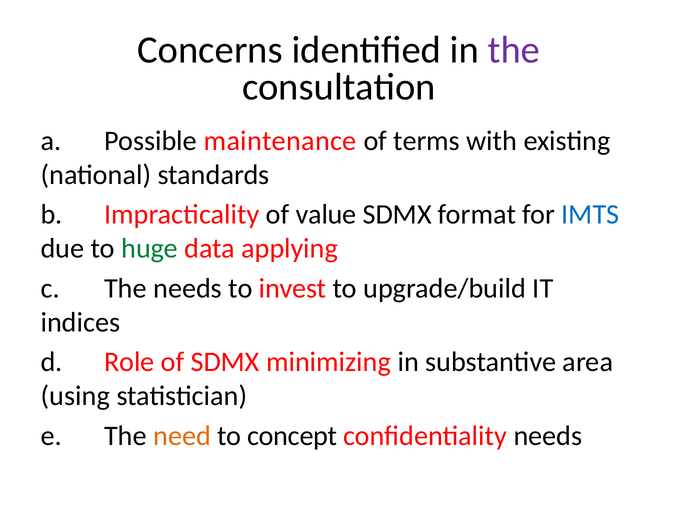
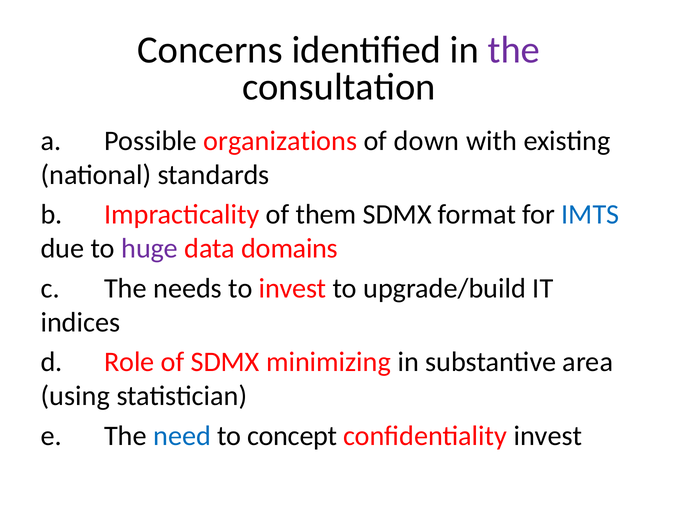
maintenance: maintenance -> organizations (280, 141)
terms: terms -> down (427, 141)
value: value -> them (326, 215)
huge colour: green -> purple (150, 249)
applying: applying -> domains (290, 249)
need colour: orange -> blue (182, 436)
confidentiality needs: needs -> invest (548, 436)
